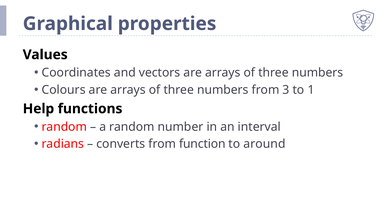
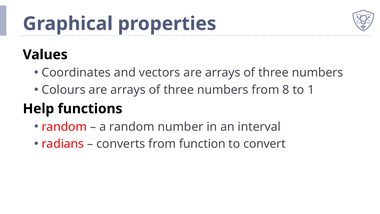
3: 3 -> 8 (286, 90)
around: around -> convert (265, 144)
